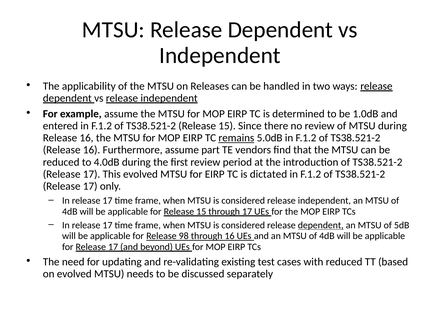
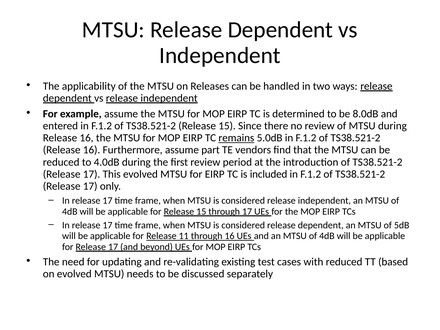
1.0dB: 1.0dB -> 8.0dB (366, 114)
dictated: dictated -> included (269, 174)
dependent underline: present -> none (321, 225)
98: 98 -> 11 (184, 236)
